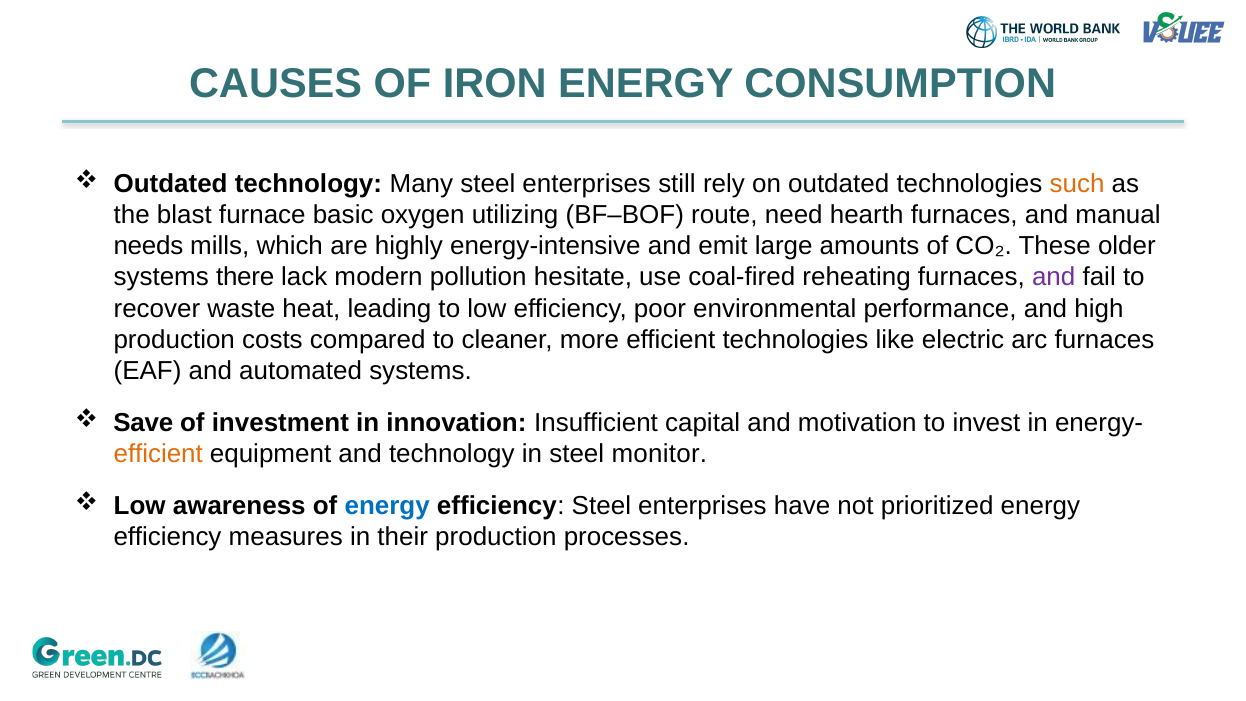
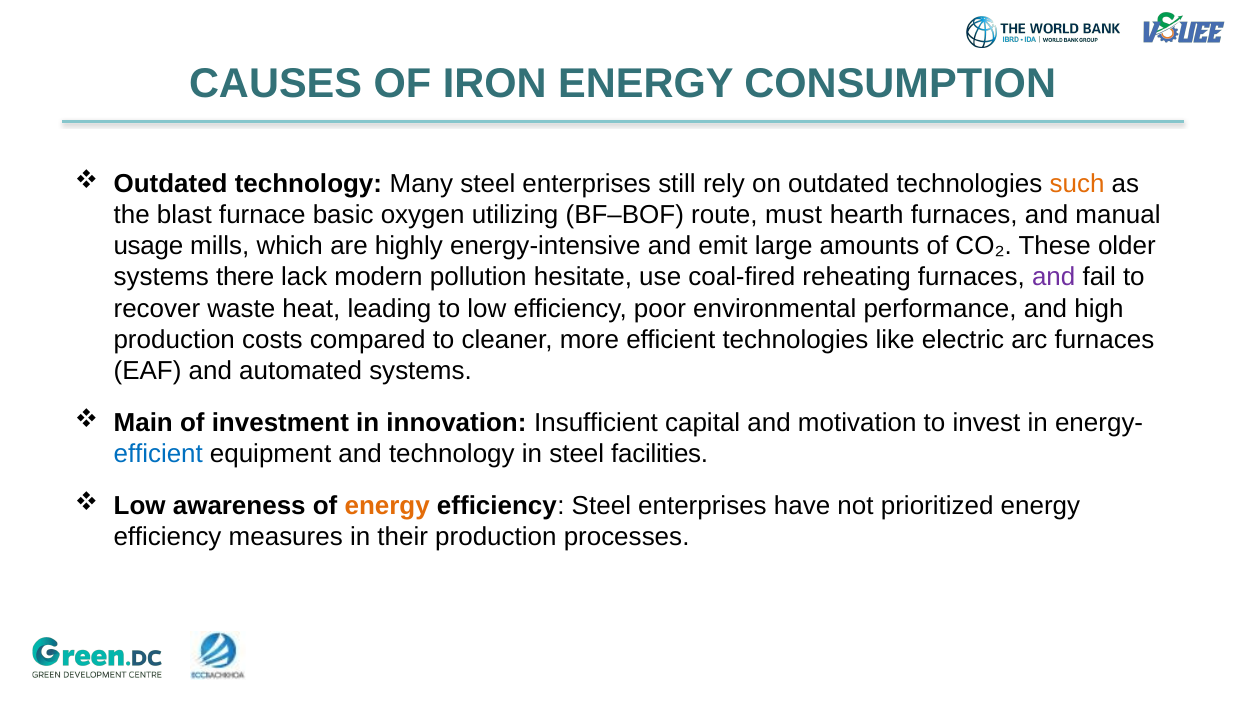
need: need -> must (794, 215)
needs: needs -> usage (148, 246)
Save: Save -> Main (143, 423)
efficient colour: orange -> blue (158, 454)
monitor: monitor -> facilities (660, 454)
energy colour: blue -> orange (387, 506)
